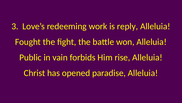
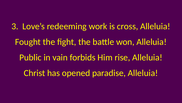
reply: reply -> cross (128, 26)
